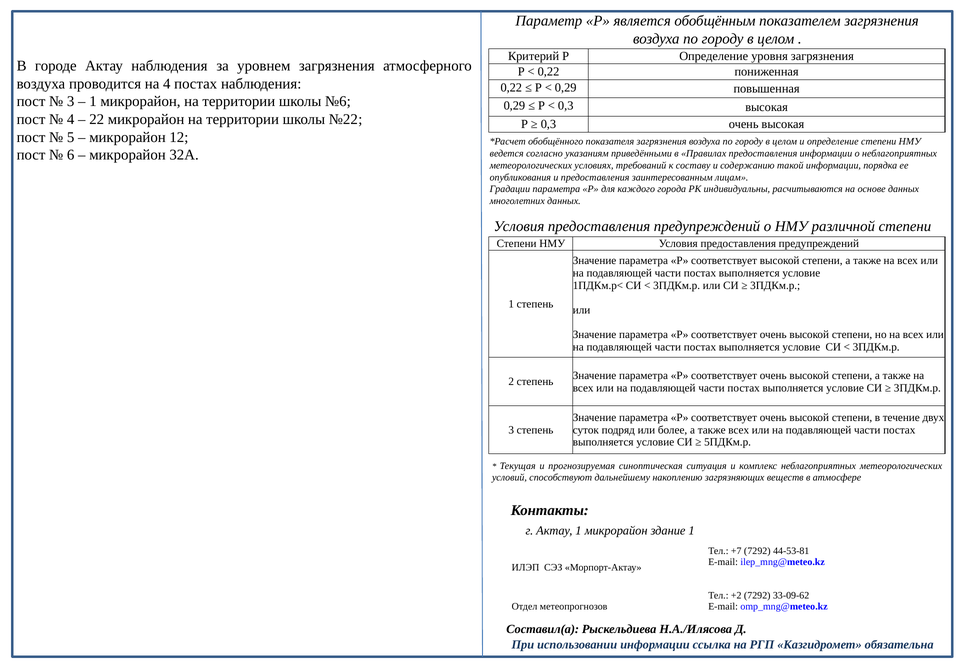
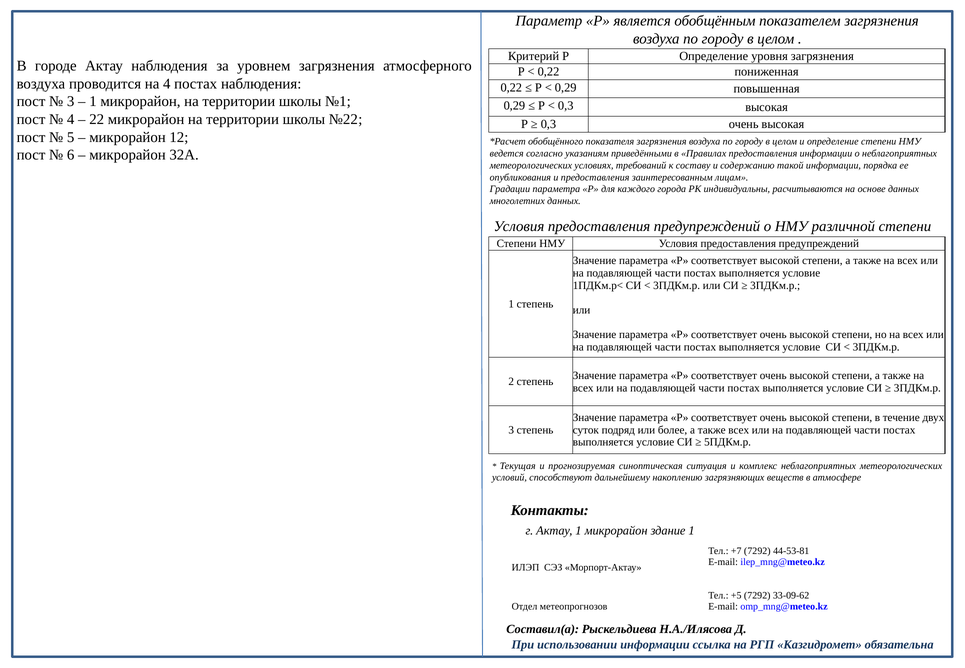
№6: №6 -> №1 (338, 102)
+2: +2 -> +5 (736, 595)
